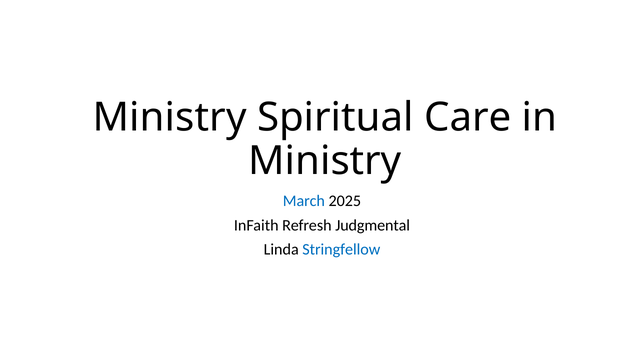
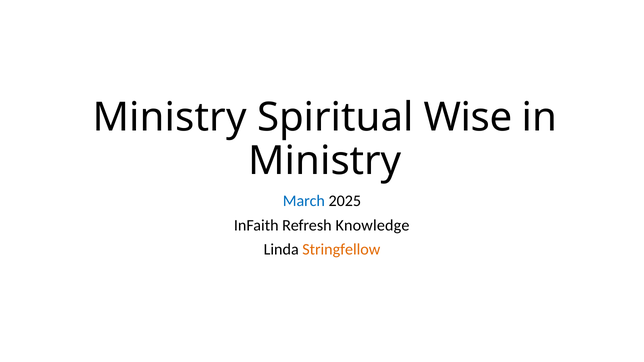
Care: Care -> Wise (468, 118)
Judgmental: Judgmental -> Knowledge (372, 225)
Stringfellow colour: blue -> orange (341, 249)
